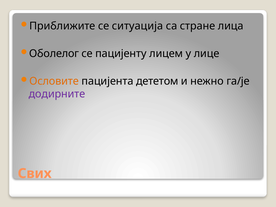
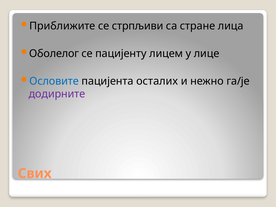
ситуација: ситуација -> стрпљиви (138, 26)
Ословите colour: orange -> blue (54, 81)
дететом: дететом -> осталих (157, 81)
